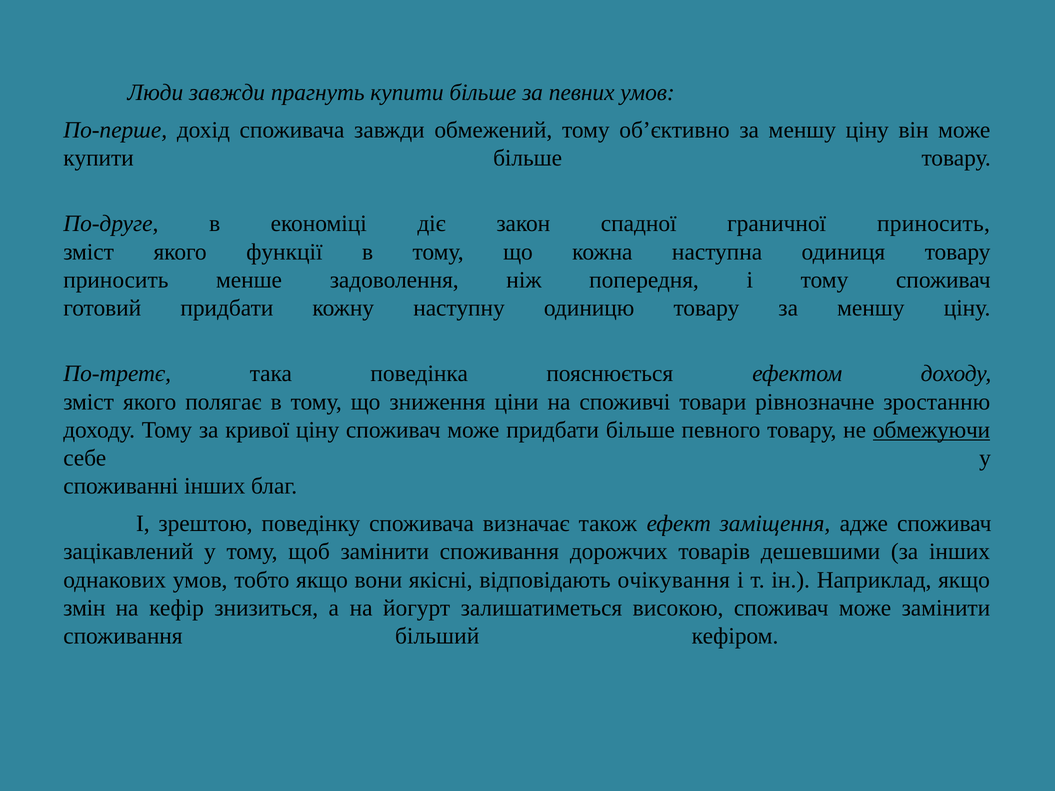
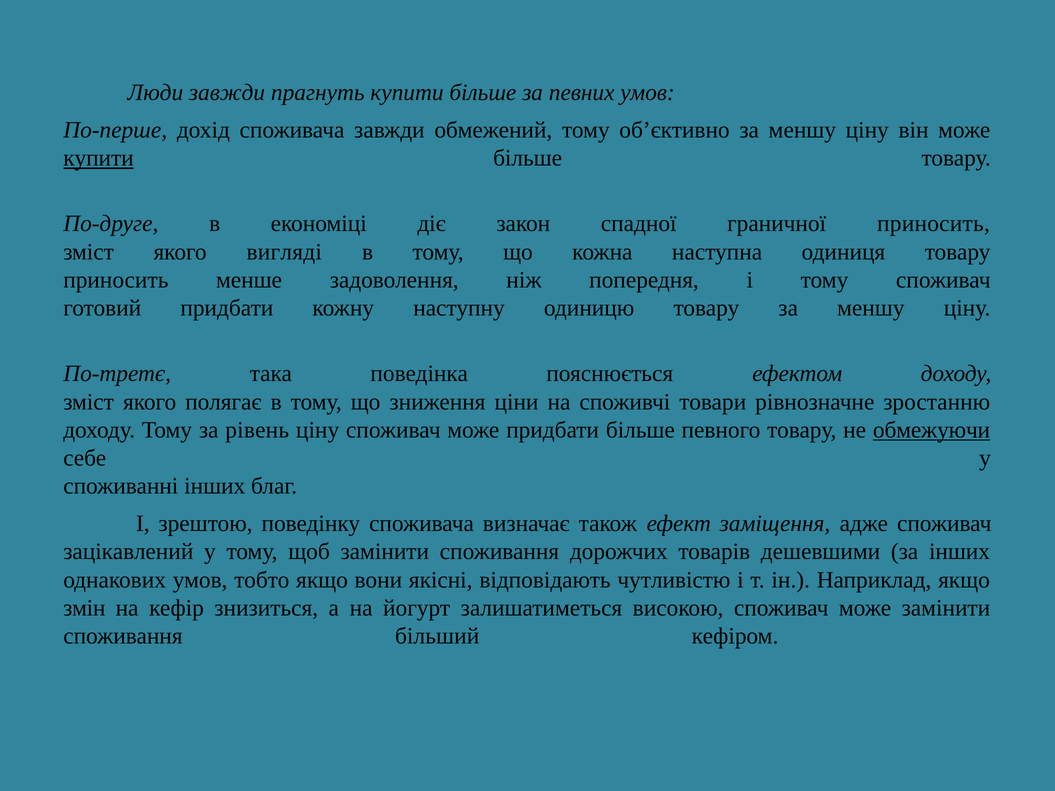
купити underline: none -> present (99, 158)
функції: функції -> вигляді (284, 252)
кривої: кривої -> рівень (257, 430)
очікування: очікування -> чутливістю (674, 580)
